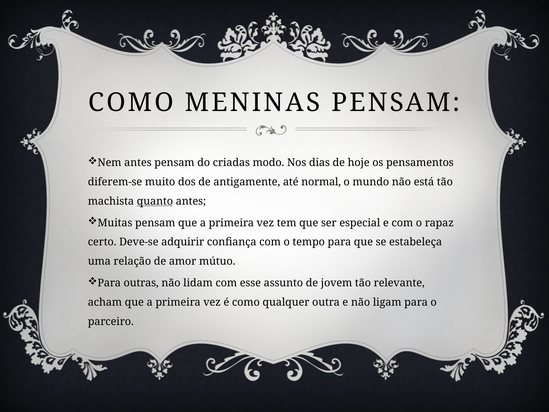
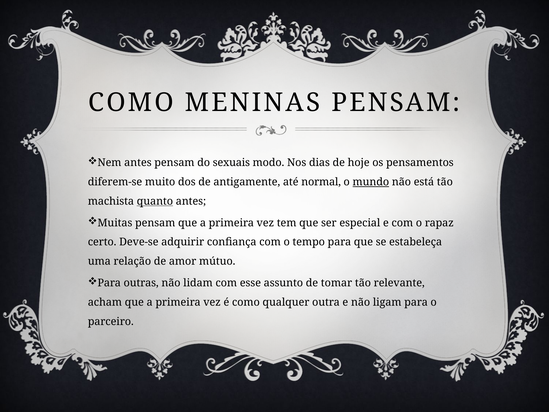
criadas: criadas -> sexuais (231, 163)
mundo underline: none -> present (371, 182)
jovem: jovem -> tomar (337, 283)
